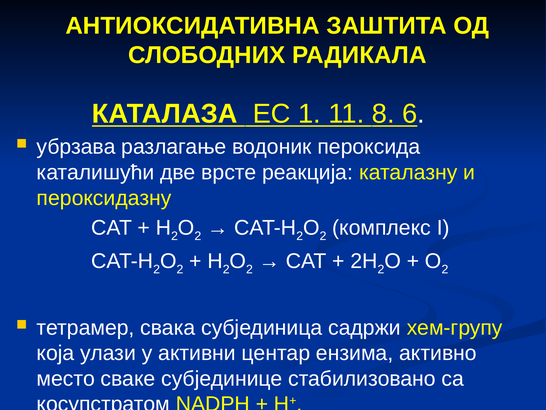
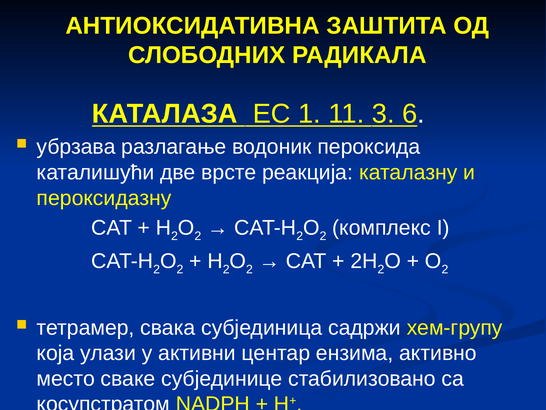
8: 8 -> 3 (383, 114)
